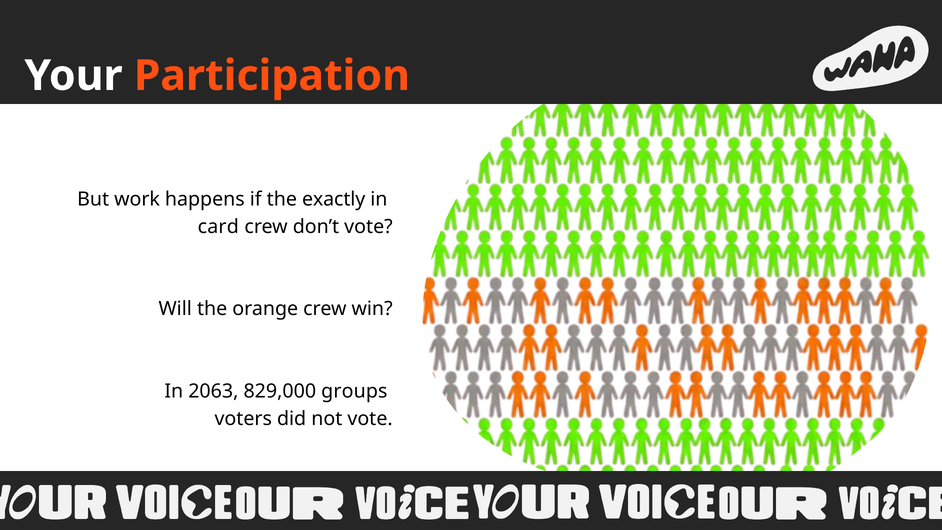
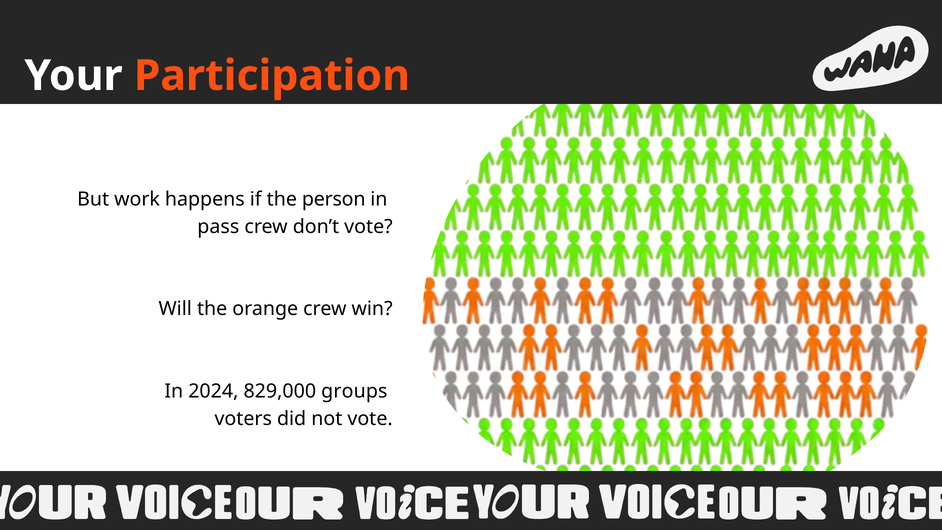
exactly: exactly -> person (334, 199)
card: card -> pass (218, 227)
2063: 2063 -> 2024 (213, 391)
